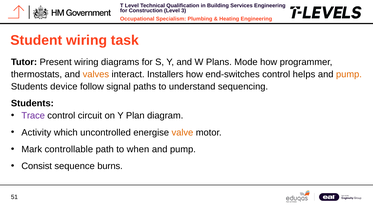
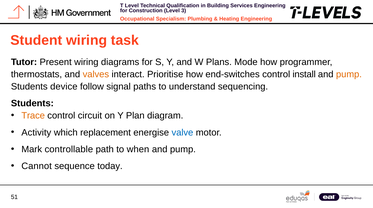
Installers: Installers -> Prioritise (165, 74)
helps: helps -> install (304, 74)
Trace colour: purple -> orange (33, 116)
uncontrolled: uncontrolled -> replacement (106, 133)
valve colour: orange -> blue (182, 133)
Consist: Consist -> Cannot (37, 167)
burns: burns -> today (110, 167)
